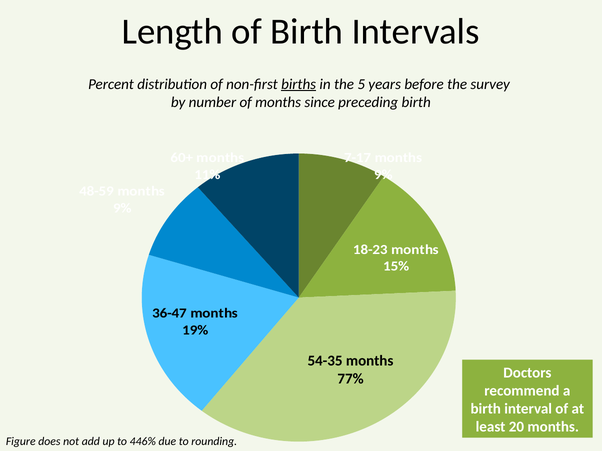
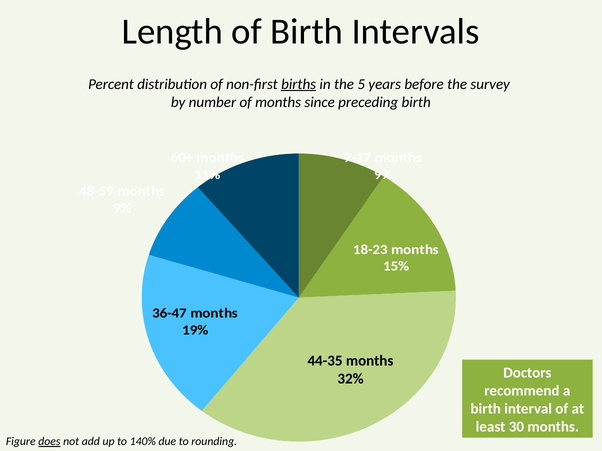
54-35: 54-35 -> 44-35 (325, 361)
77%: 77% -> 32% (351, 379)
20: 20 -> 30 (516, 427)
does underline: none -> present (49, 442)
446%: 446% -> 140% (143, 442)
